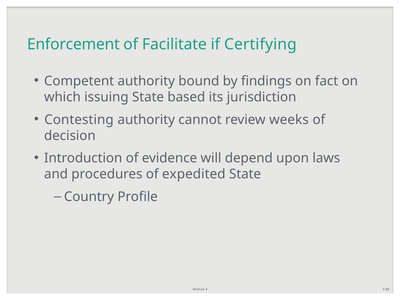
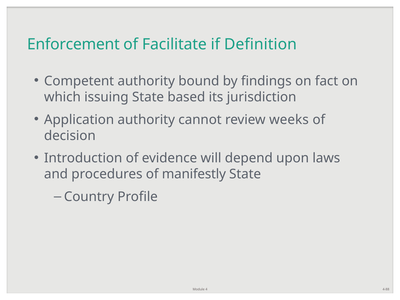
Certifying: Certifying -> Definition (260, 44)
Contesting: Contesting -> Application (79, 120)
expedited: expedited -> manifestly (194, 174)
